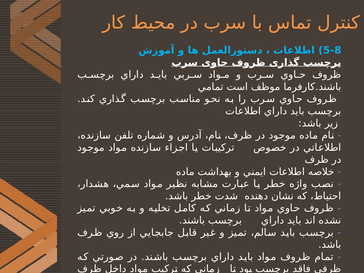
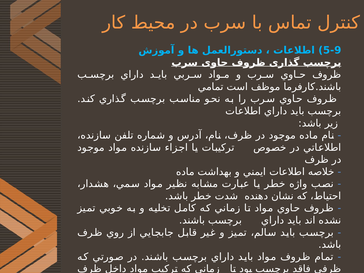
5-8: 5-8 -> 5-9 (332, 50)
